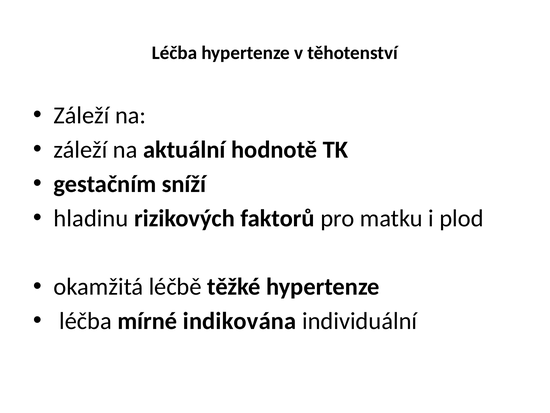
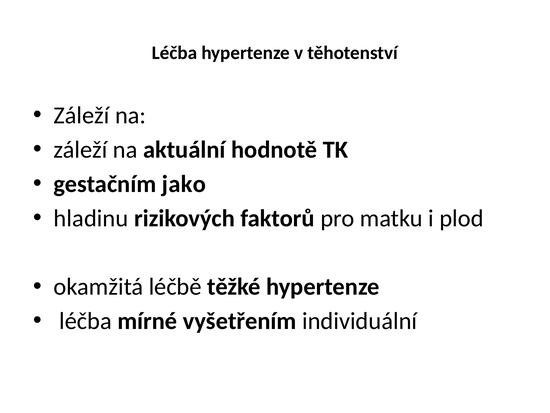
sníží: sníží -> jako (184, 184)
indikována: indikována -> vyšetřením (240, 321)
